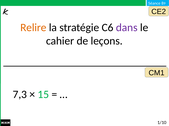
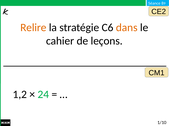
dans colour: purple -> orange (127, 28)
7,3: 7,3 -> 1,2 (20, 95)
15: 15 -> 24 (43, 95)
